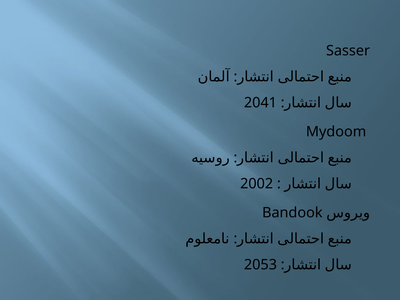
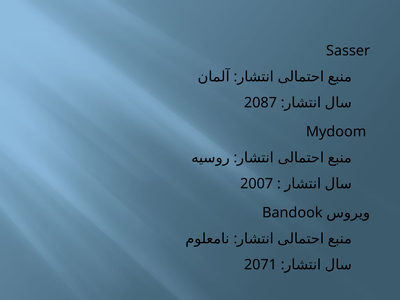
2041: 2041 -> 2087 (260, 103)
2002: 2002 -> 2007 (257, 184)
2053: 2053 -> 2071 (260, 265)
